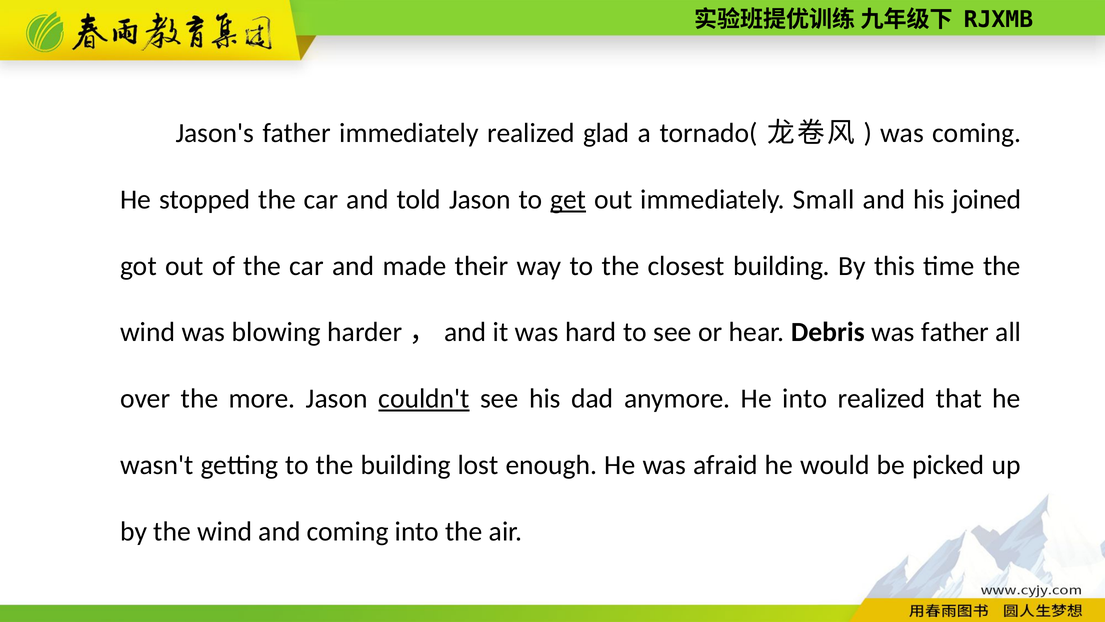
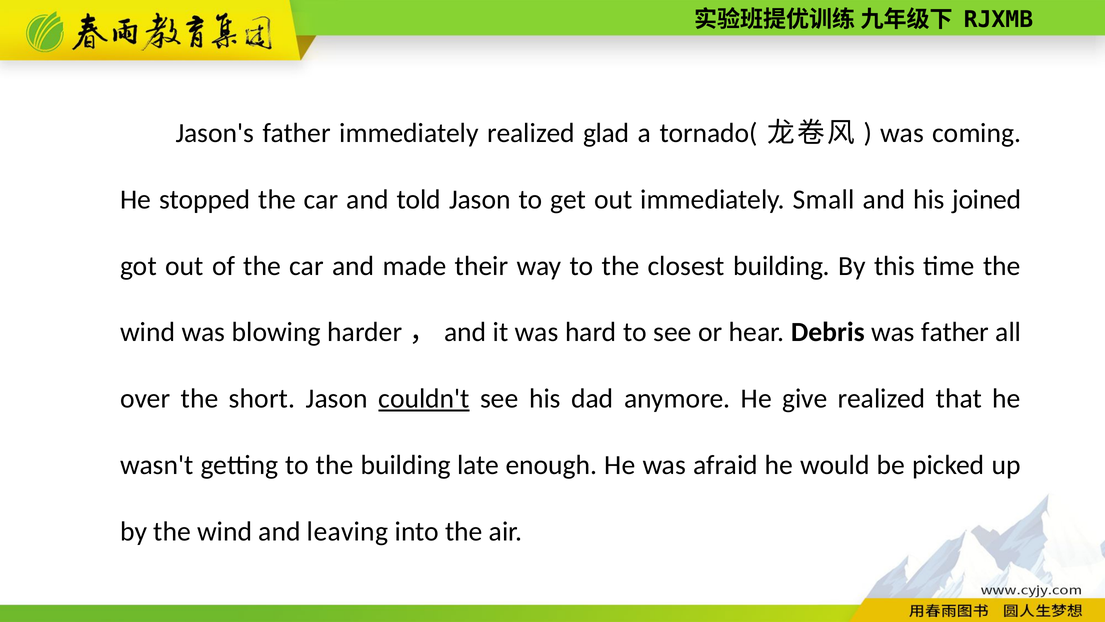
get underline: present -> none (568, 200)
more: more -> short (262, 398)
He into: into -> give (805, 398)
lost: lost -> late (478, 465)
and coming: coming -> leaving (348, 531)
